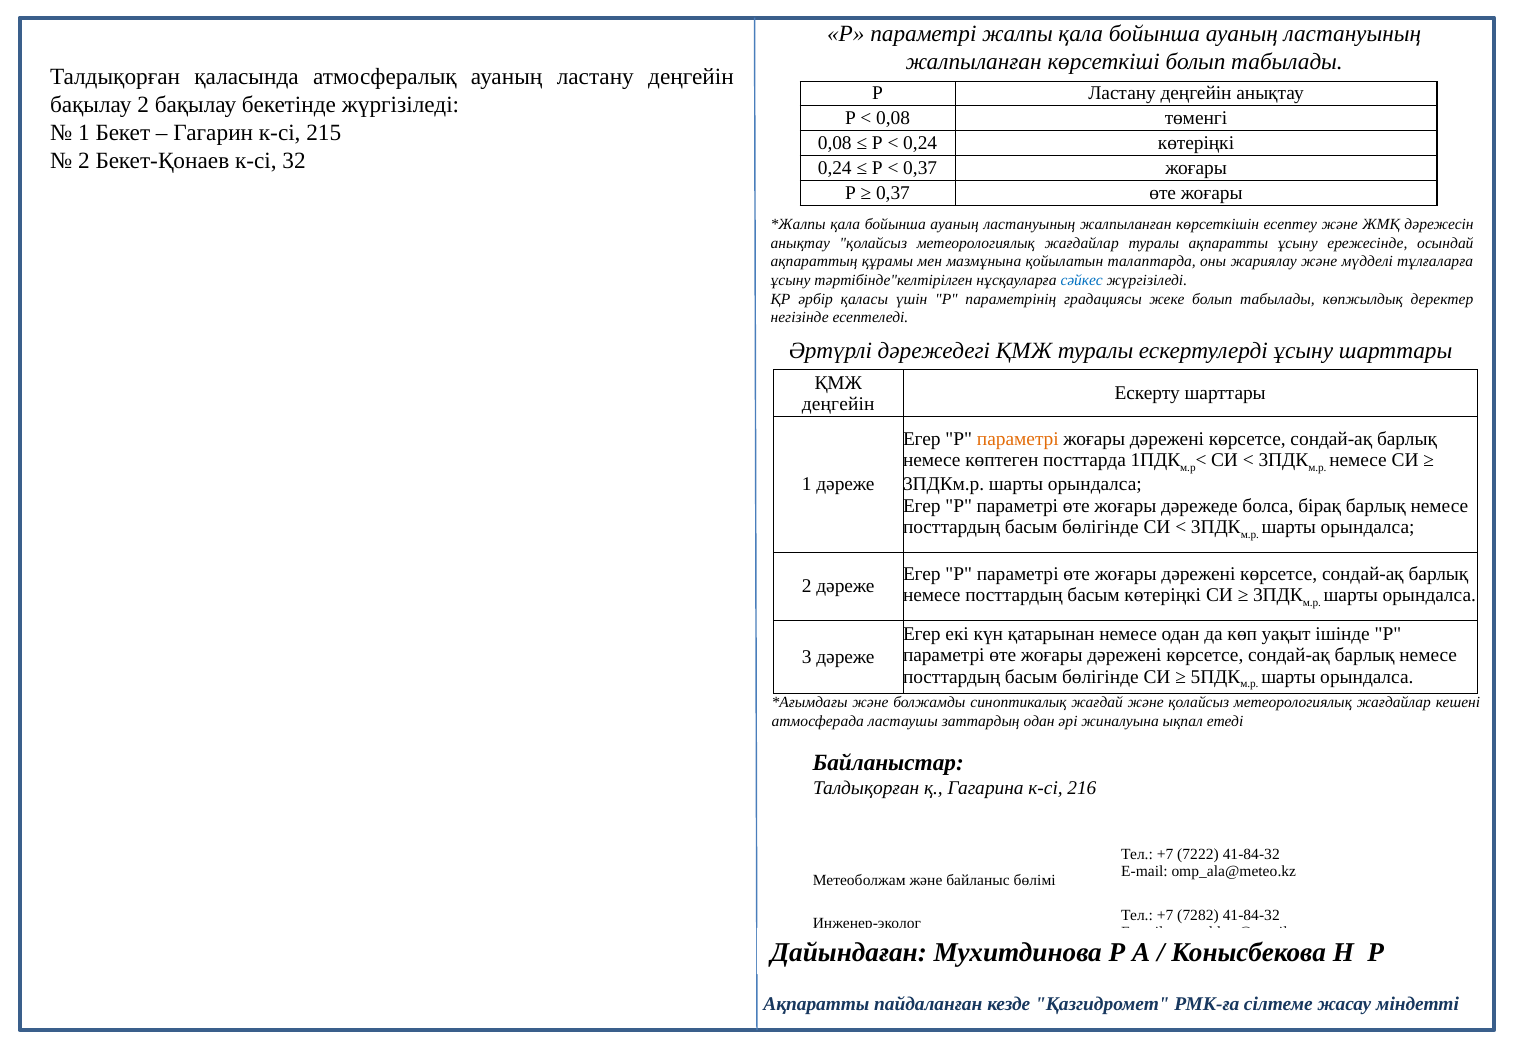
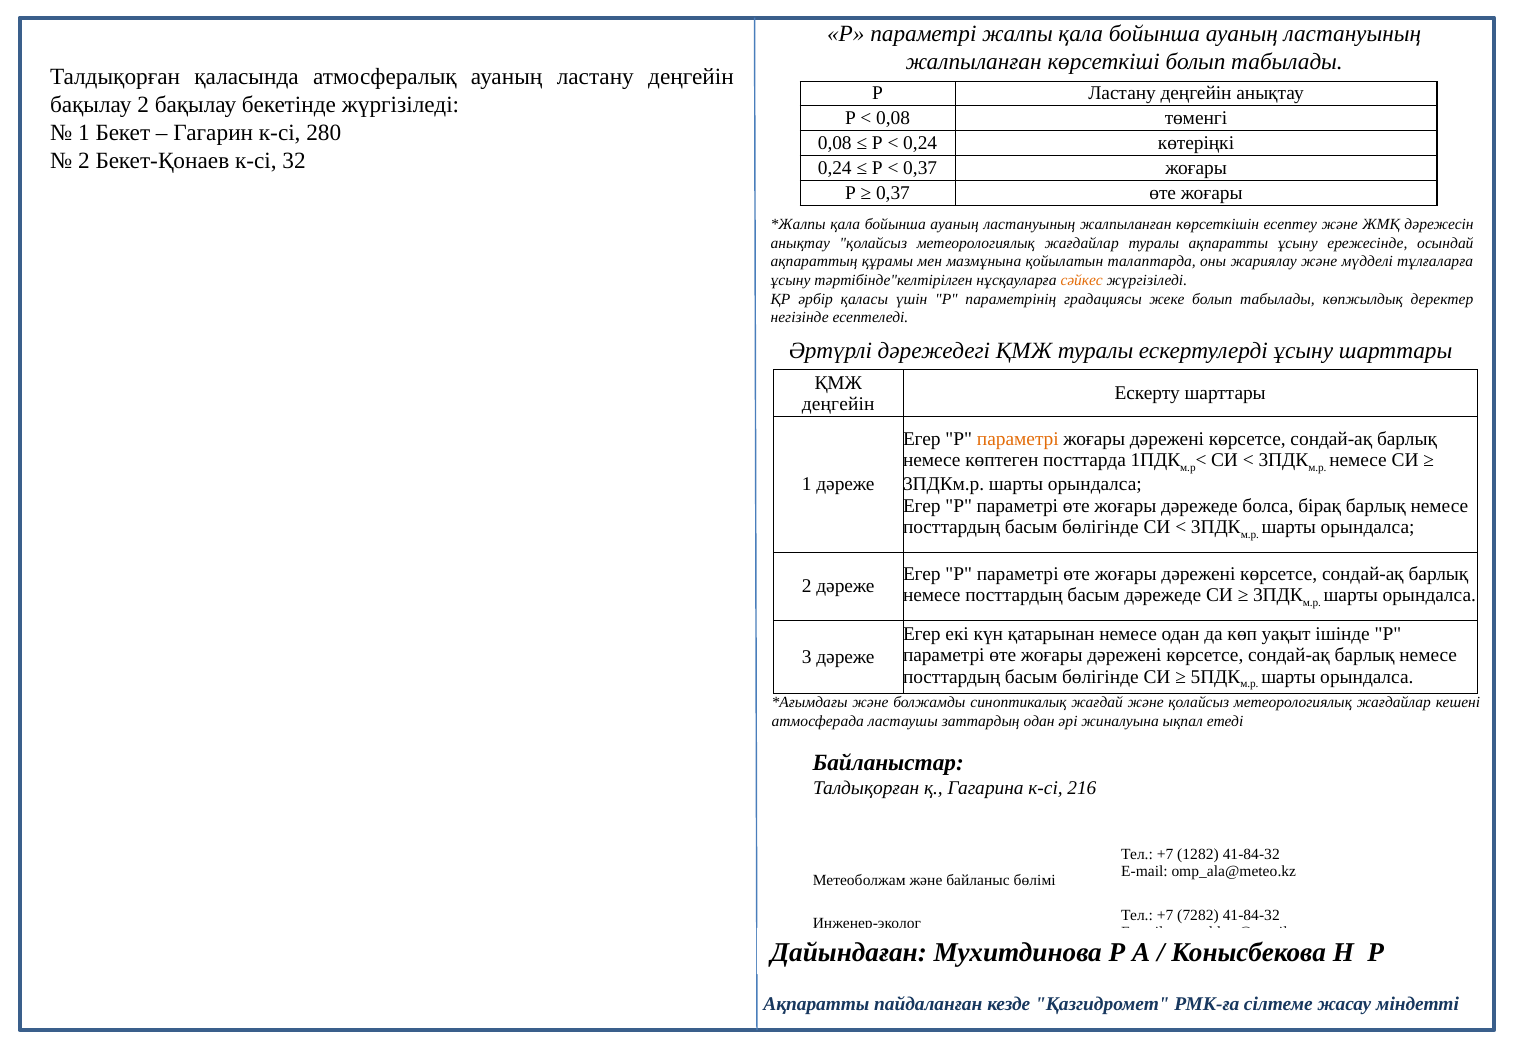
215: 215 -> 280 (324, 133)
сәйкес colour: blue -> orange (1082, 280)
басым көтеріңкі: көтеріңкі -> дәрежеде (1163, 596)
7222: 7222 -> 1282 (1198, 855)
